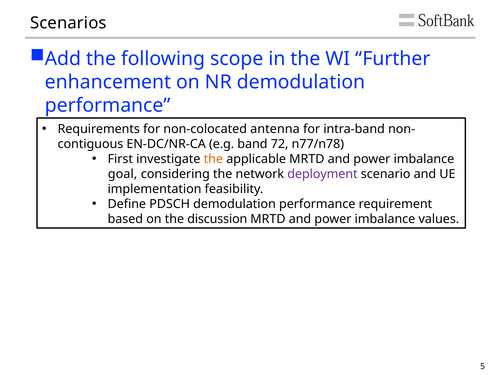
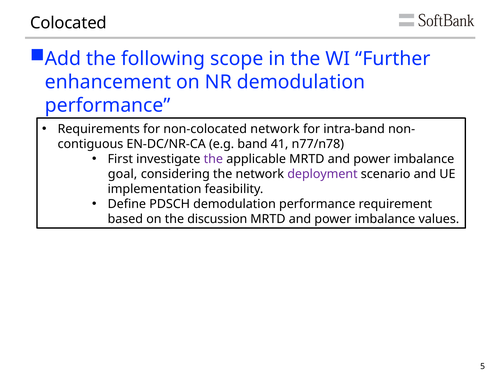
Scenarios: Scenarios -> Colocated (68, 23)
non-colocated antenna: antenna -> network (275, 129)
72: 72 -> 41 (280, 144)
the colour: orange -> purple (213, 159)
